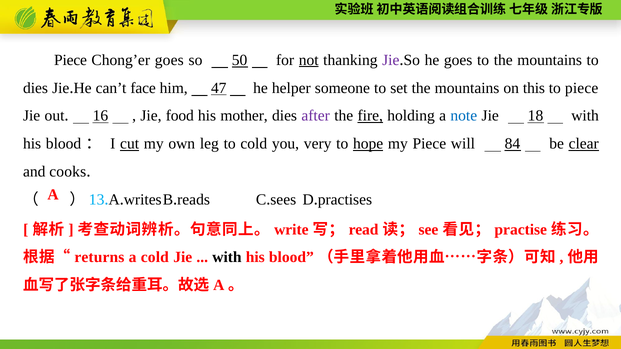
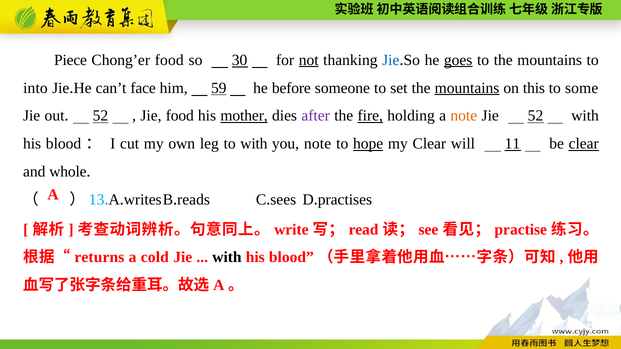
Chong’er goes: goes -> food (169, 60)
50: 50 -> 30 (240, 60)
Jie colour: purple -> blue (391, 60)
goes underline: none -> present (458, 60)
dies: dies -> into (35, 88)
47: 47 -> 59 (219, 88)
helper: helper -> before (291, 88)
mountains underline: none -> present (467, 88)
to piece: piece -> some (582, 88)
16: 16 -> 52 (100, 116)
mother underline: none -> present (244, 116)
note colour: blue -> orange (464, 116)
Jie 18: 18 -> 52 (536, 116)
cut underline: present -> none (130, 144)
to cold: cold -> with (254, 144)
you very: very -> note (318, 144)
my Piece: Piece -> Clear (429, 144)
84: 84 -> 11 (512, 144)
cooks: cooks -> whole (68, 172)
